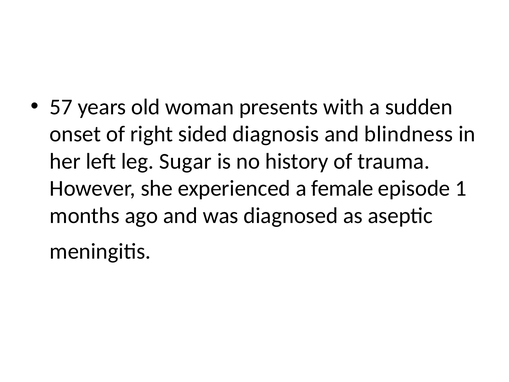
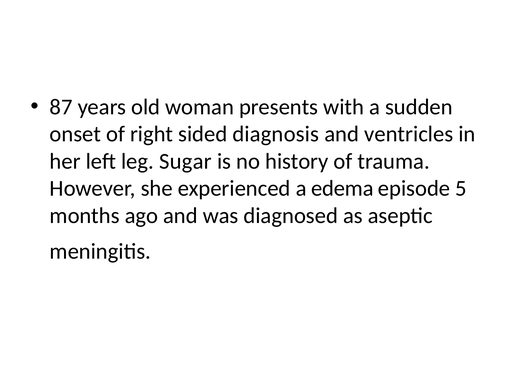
57: 57 -> 87 (61, 107)
blindness: blindness -> ventricles (409, 134)
female: female -> edema (342, 188)
1: 1 -> 5 (461, 188)
